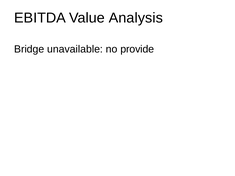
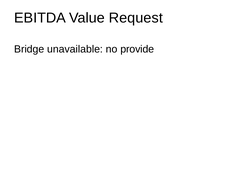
Analysis: Analysis -> Request (136, 18)
